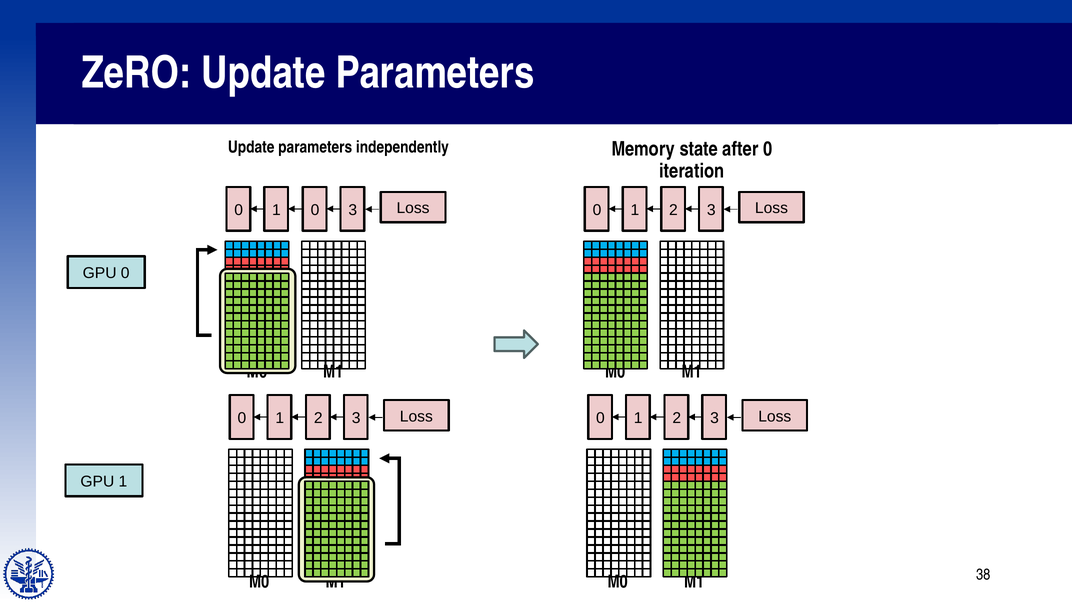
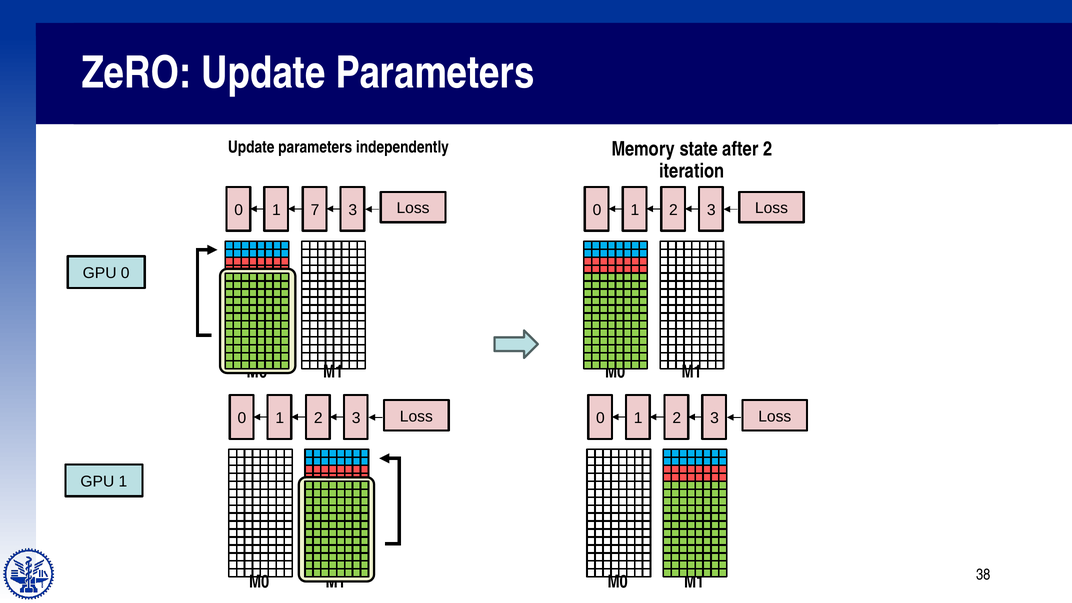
after 0: 0 -> 2 (768, 149)
1 0: 0 -> 7 (315, 210)
